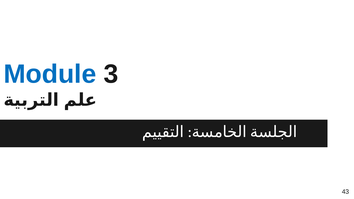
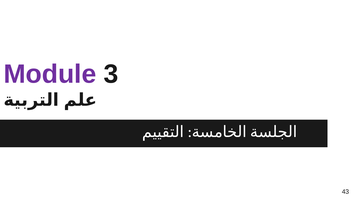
Module colour: blue -> purple (50, 74)
